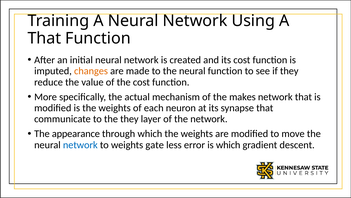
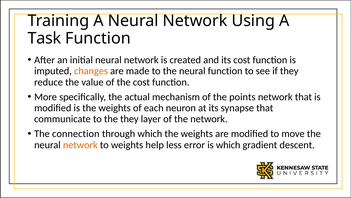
That: That -> Task (44, 38)
makes: makes -> points (242, 97)
appearance: appearance -> connection (76, 133)
network colour: blue -> orange (80, 144)
gate: gate -> help (155, 144)
